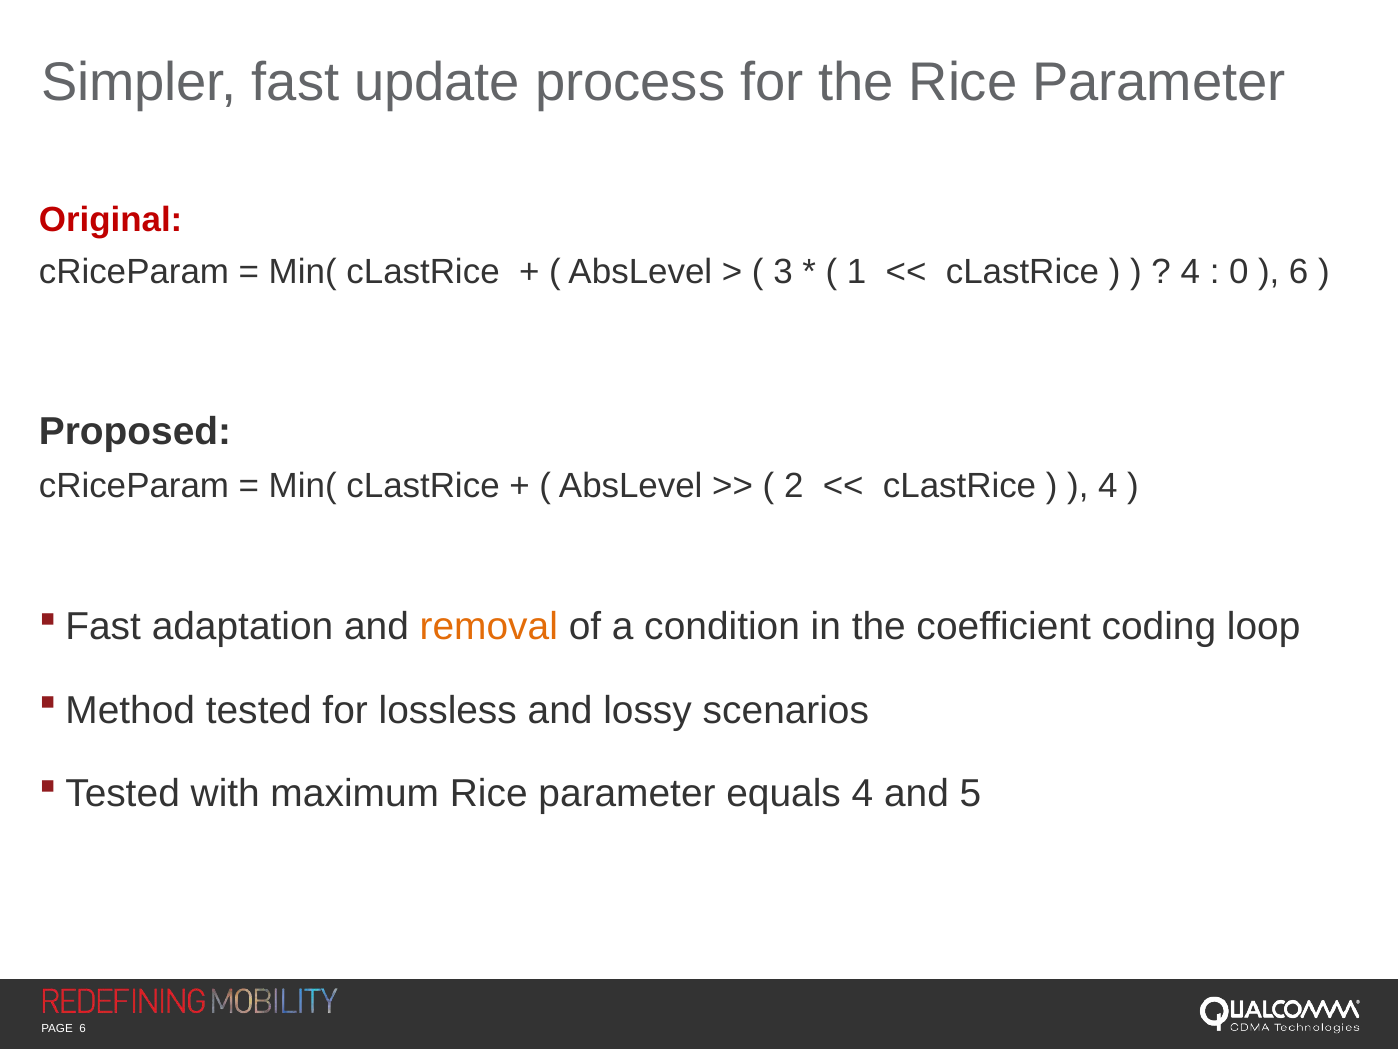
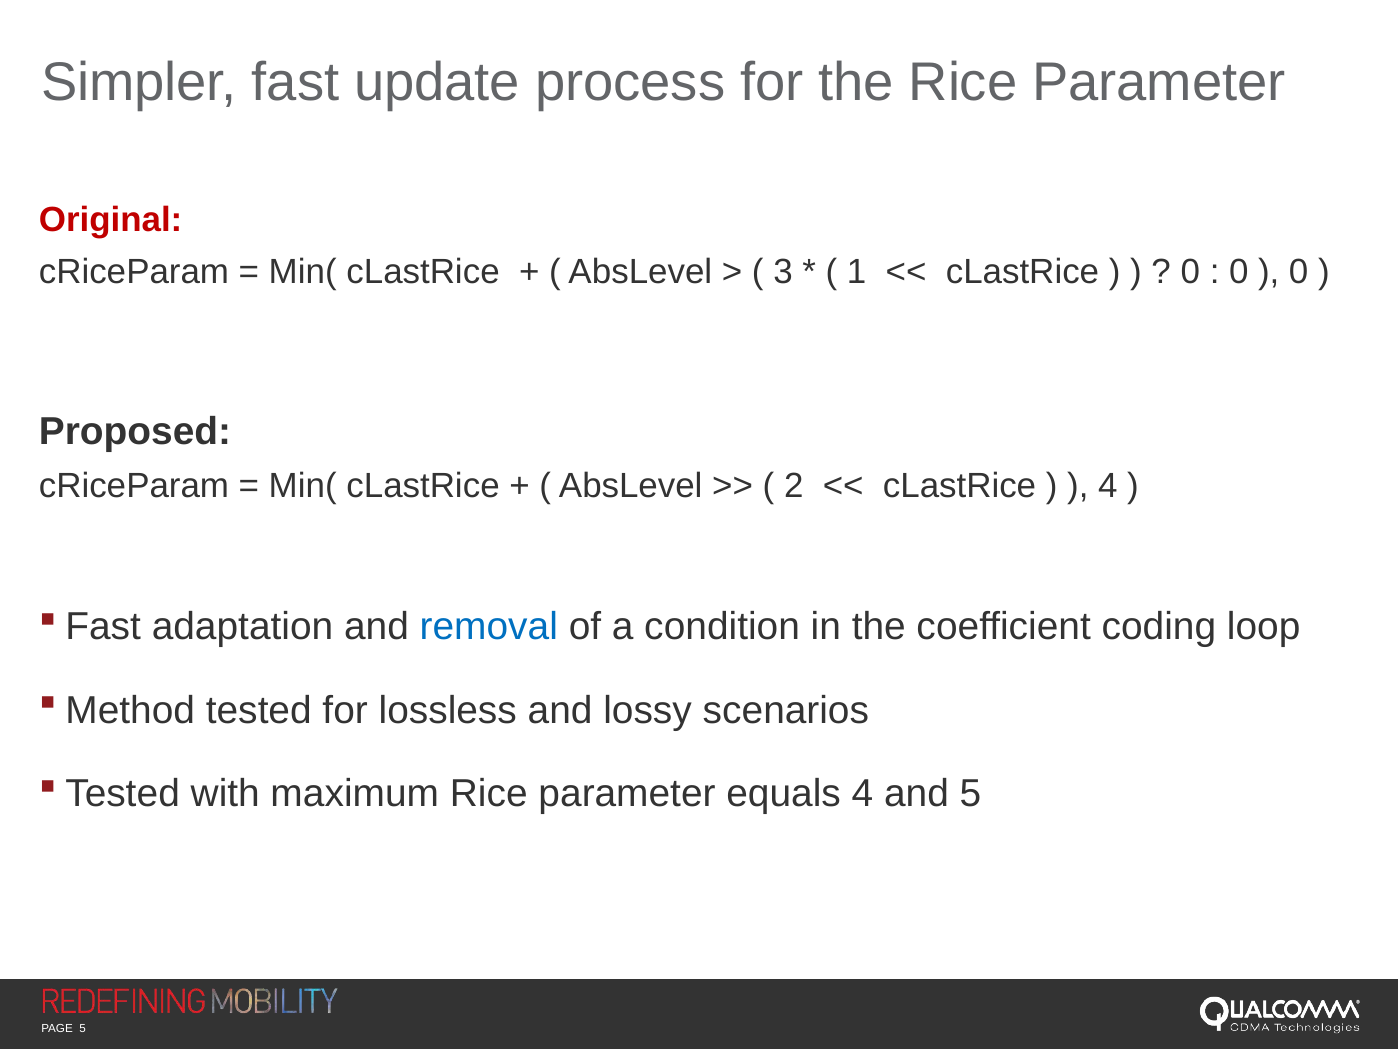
4: 4 -> 0 (1190, 272)
6: 6 -> 0 (1299, 272)
removal colour: orange -> blue (489, 626)
6: 6 -> 5 (83, 1028)
